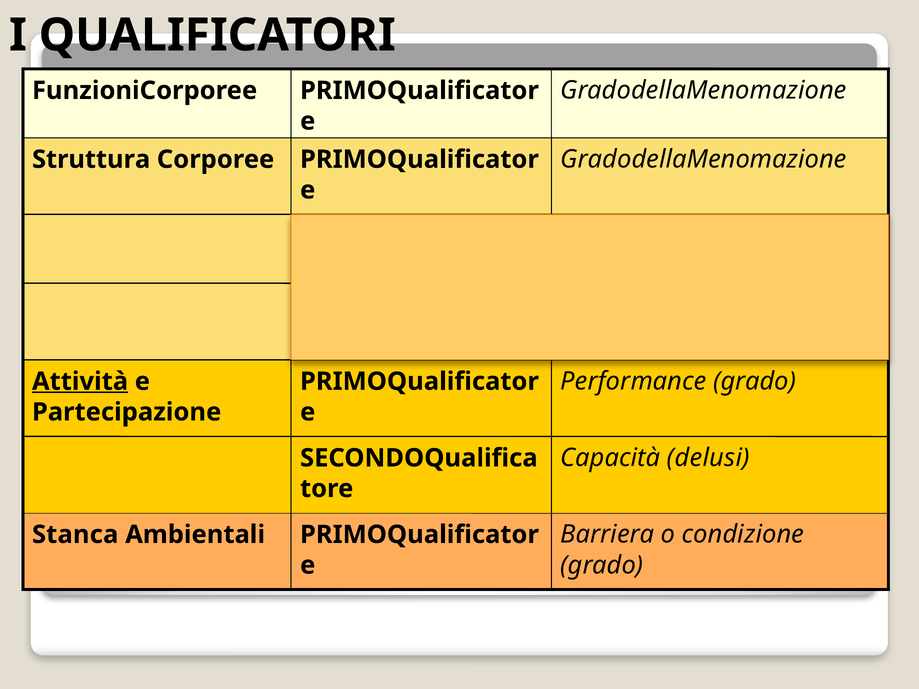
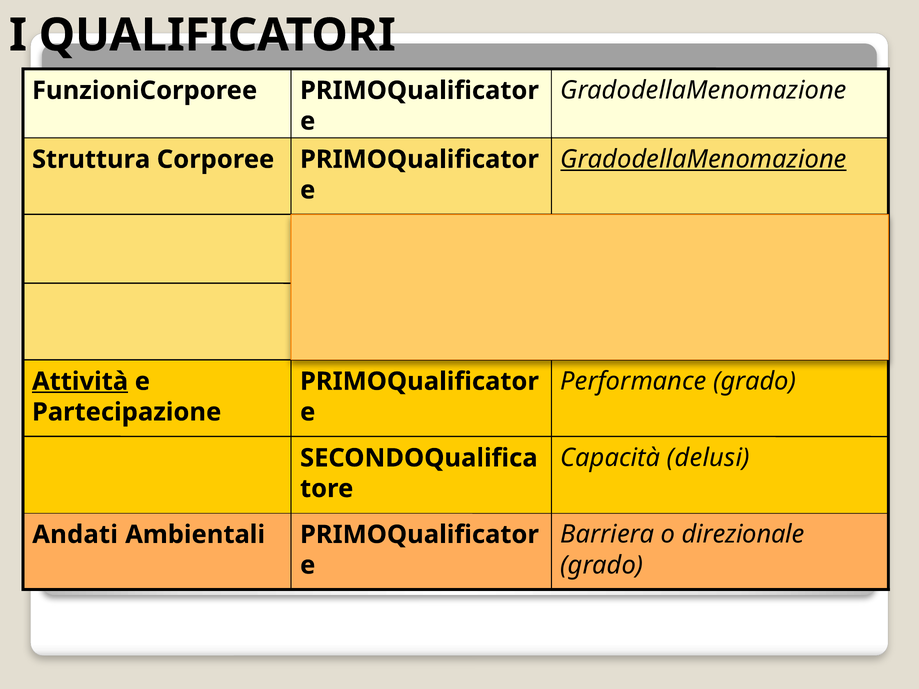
GradodellaMenomazione underline: none -> present (704, 159)
condizione: condizione -> direzionale (743, 535)
Stanca: Stanca -> Andati (75, 535)
